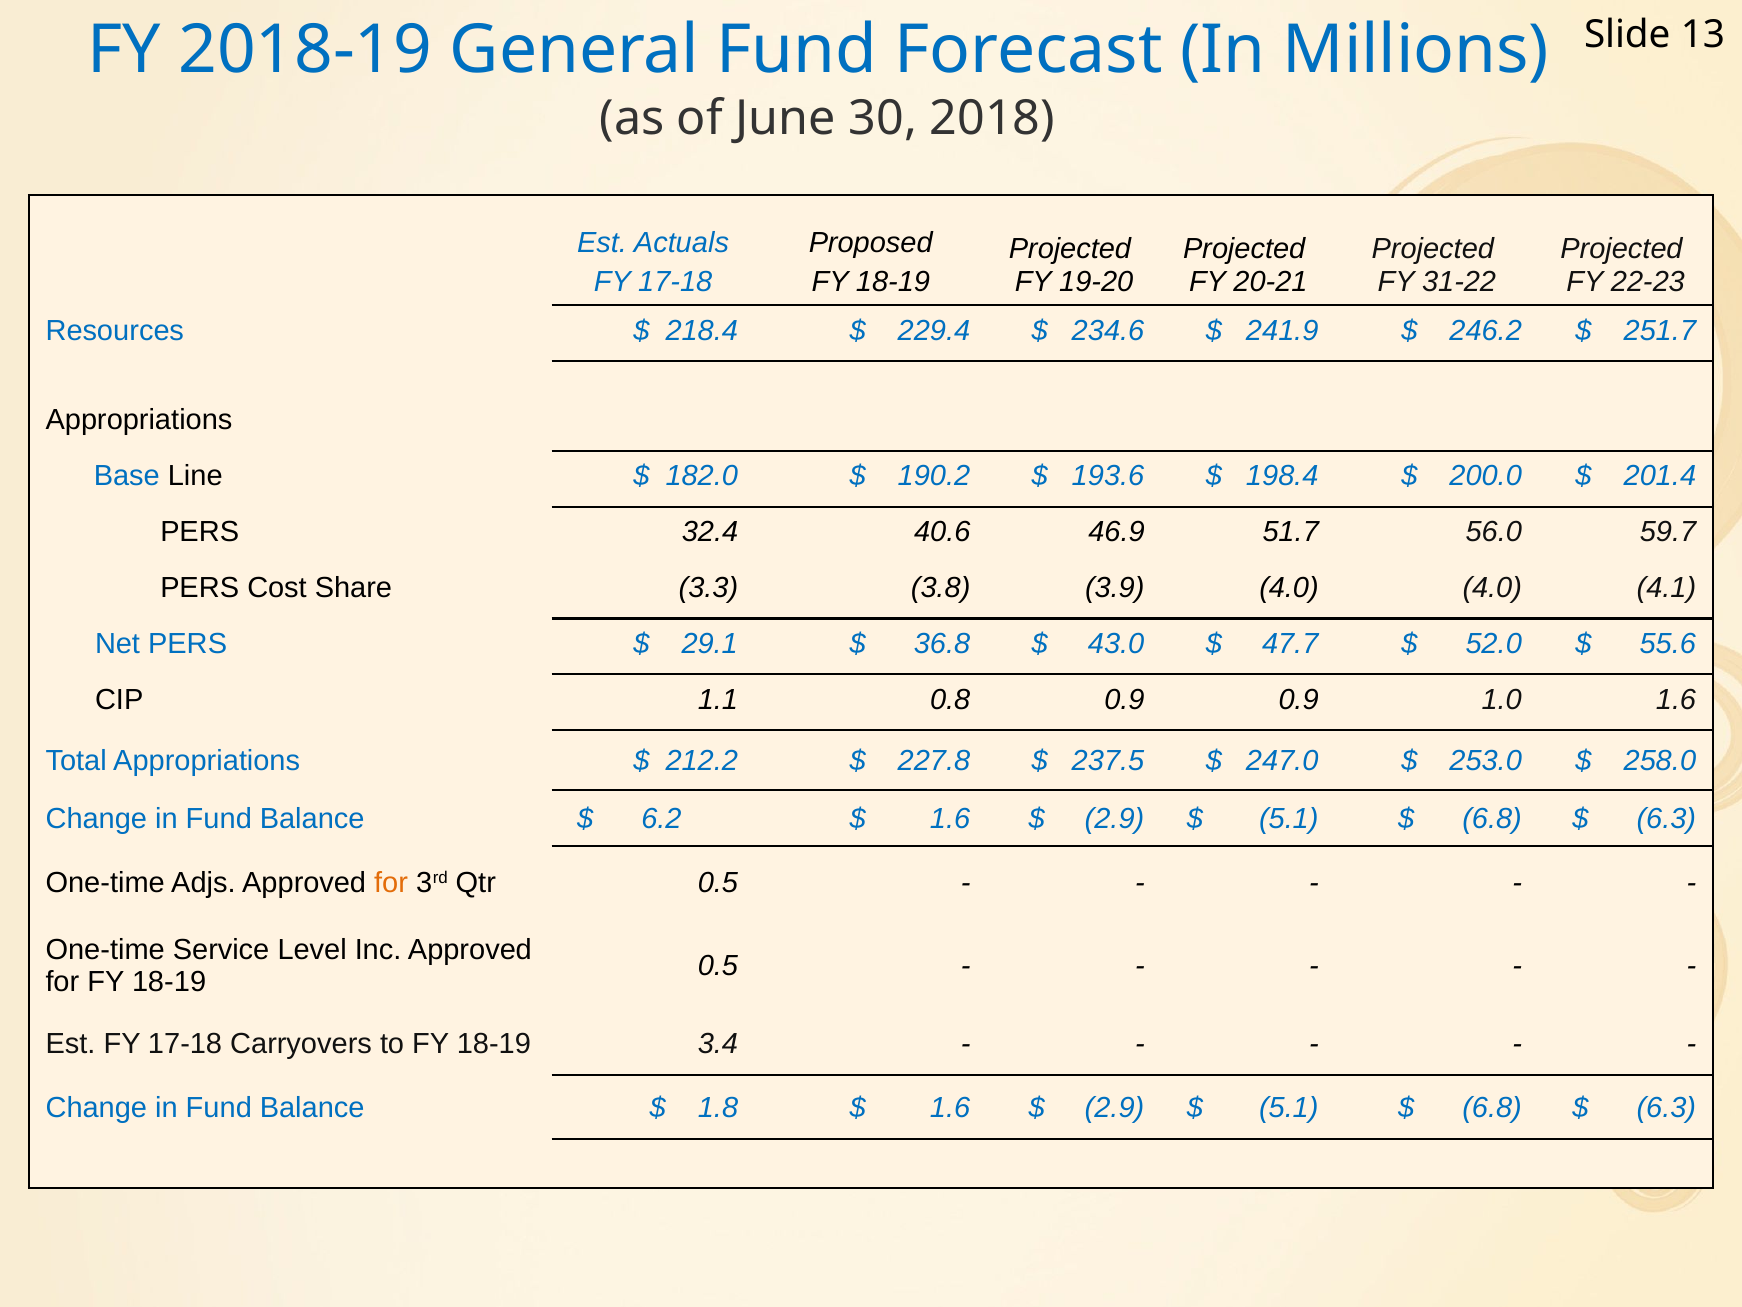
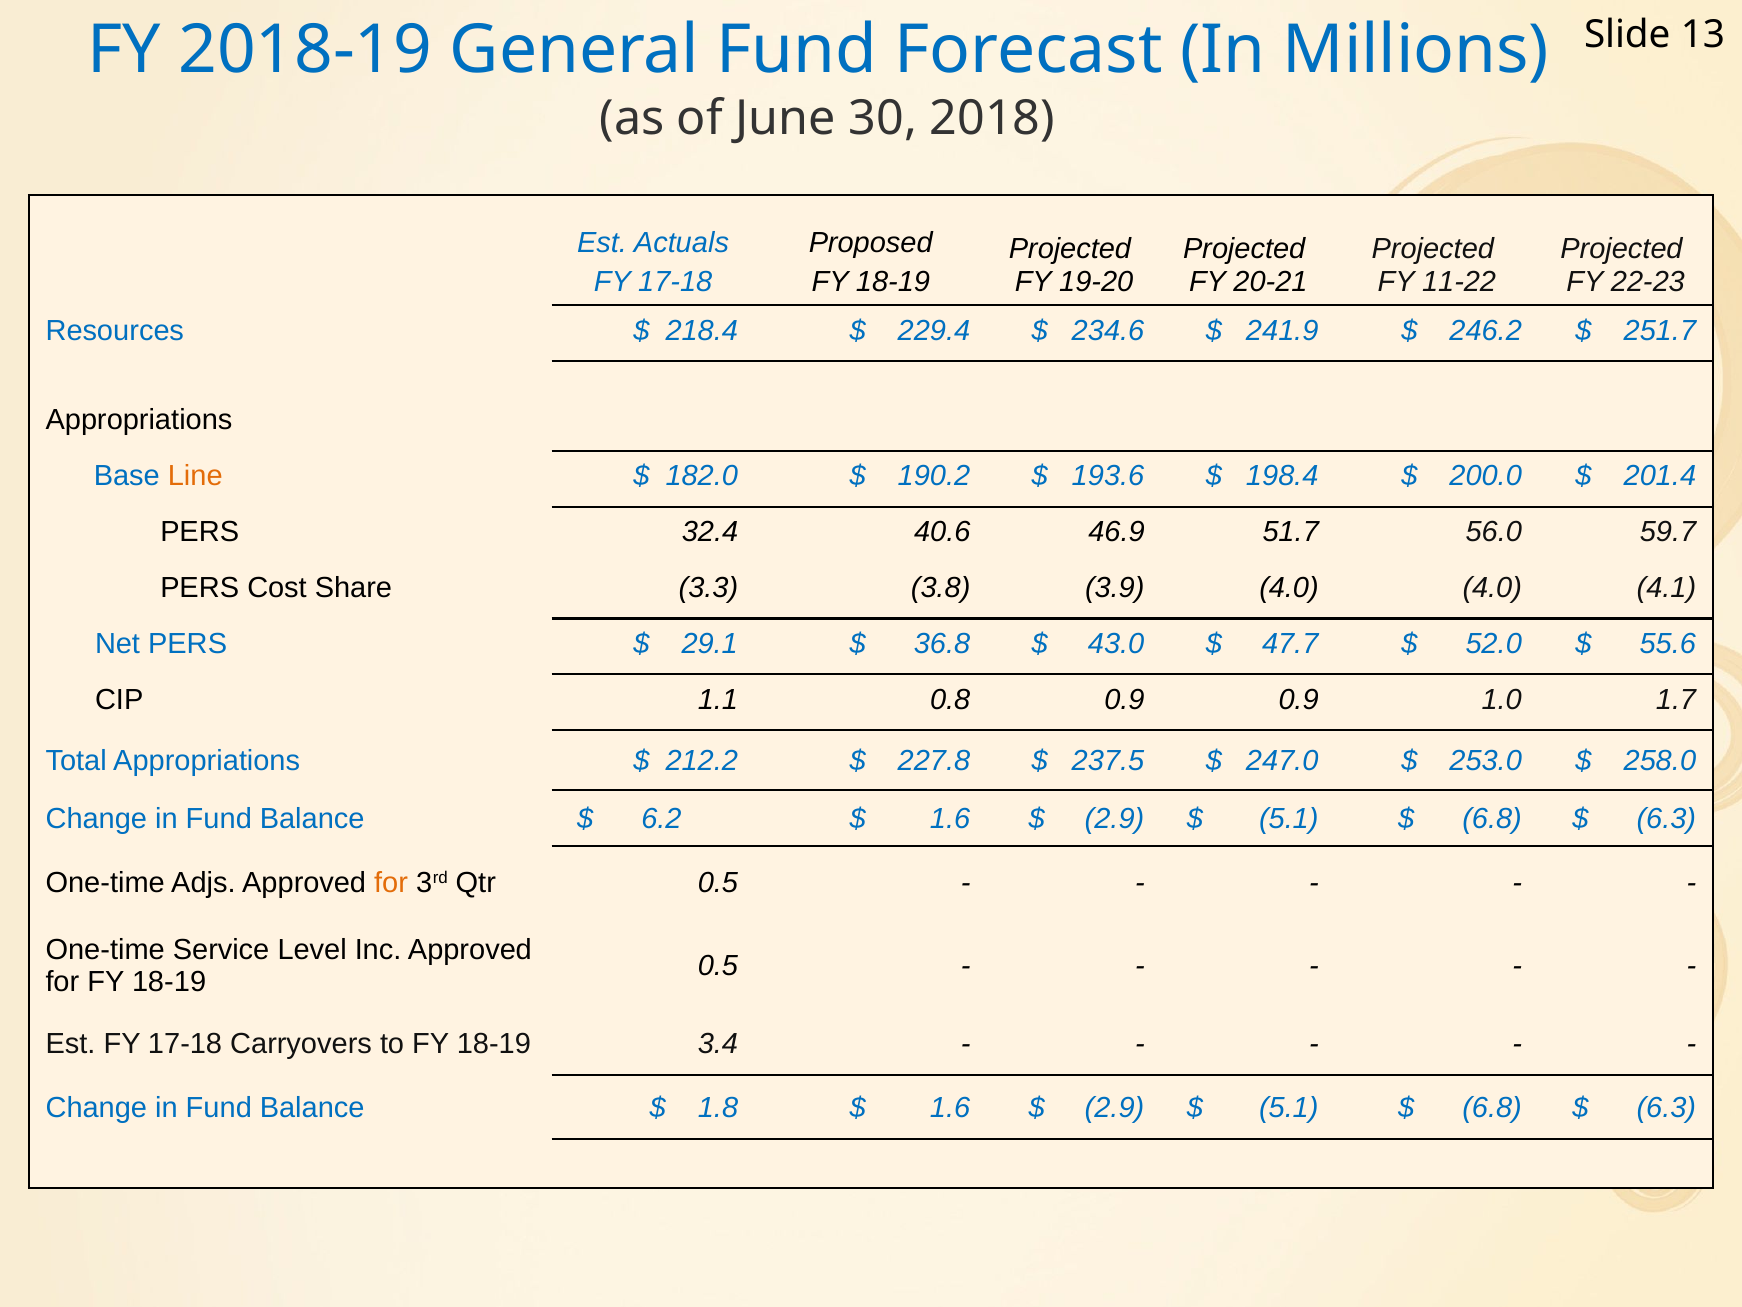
31-22: 31-22 -> 11-22 (1459, 281)
Line colour: black -> orange (195, 476)
1.0 1.6: 1.6 -> 1.7 (1676, 699)
